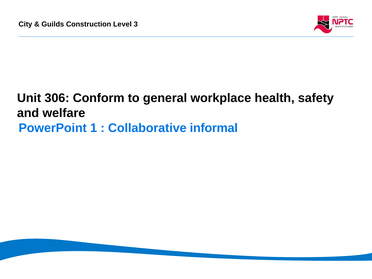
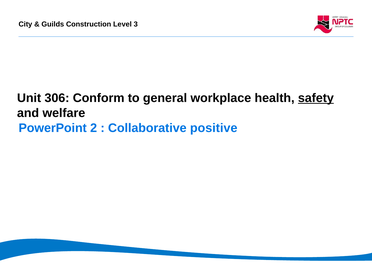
safety underline: none -> present (316, 98)
1: 1 -> 2 (94, 128)
informal: informal -> positive (214, 128)
